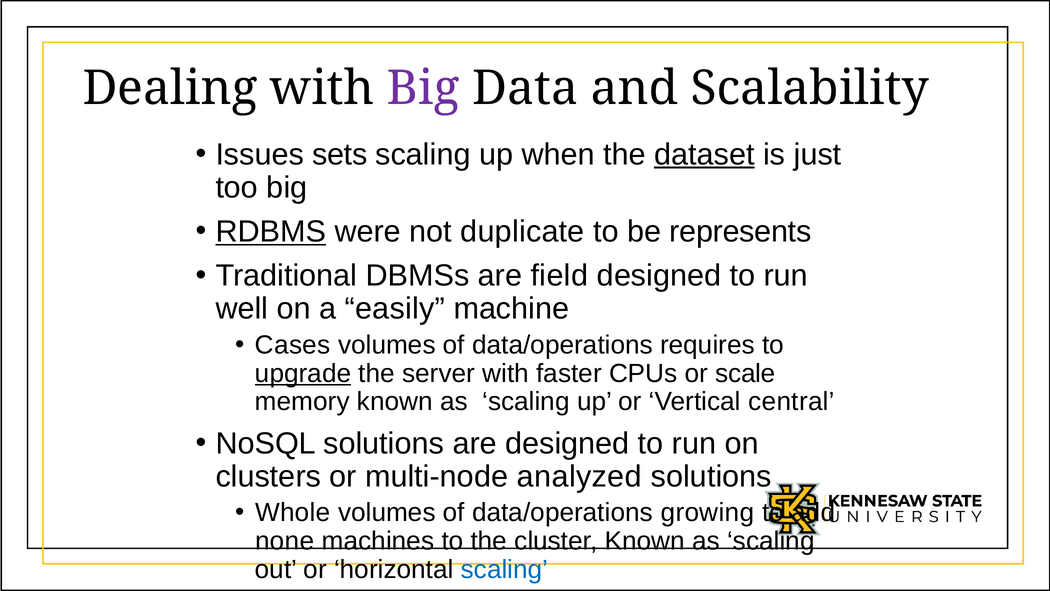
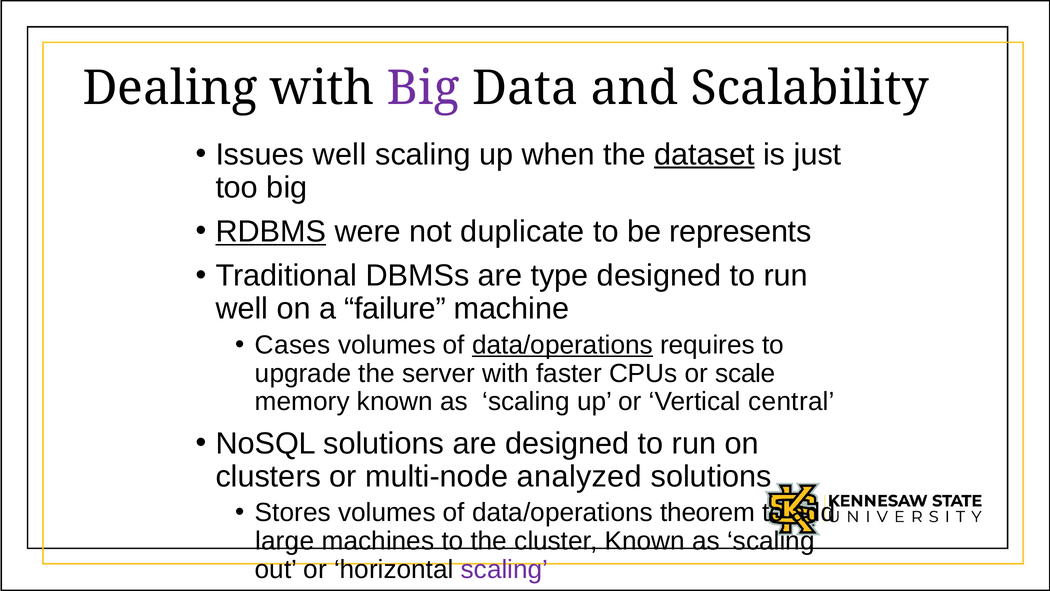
Issues sets: sets -> well (340, 154)
field: field -> type (560, 276)
easily: easily -> failure (395, 309)
data/operations underline: none -> present (563, 345)
upgrade underline: present -> none (303, 373)
Whole: Whole -> Stores (293, 512)
growing: growing -> theorem (708, 512)
none: none -> large (285, 541)
scaling colour: blue -> purple (505, 569)
